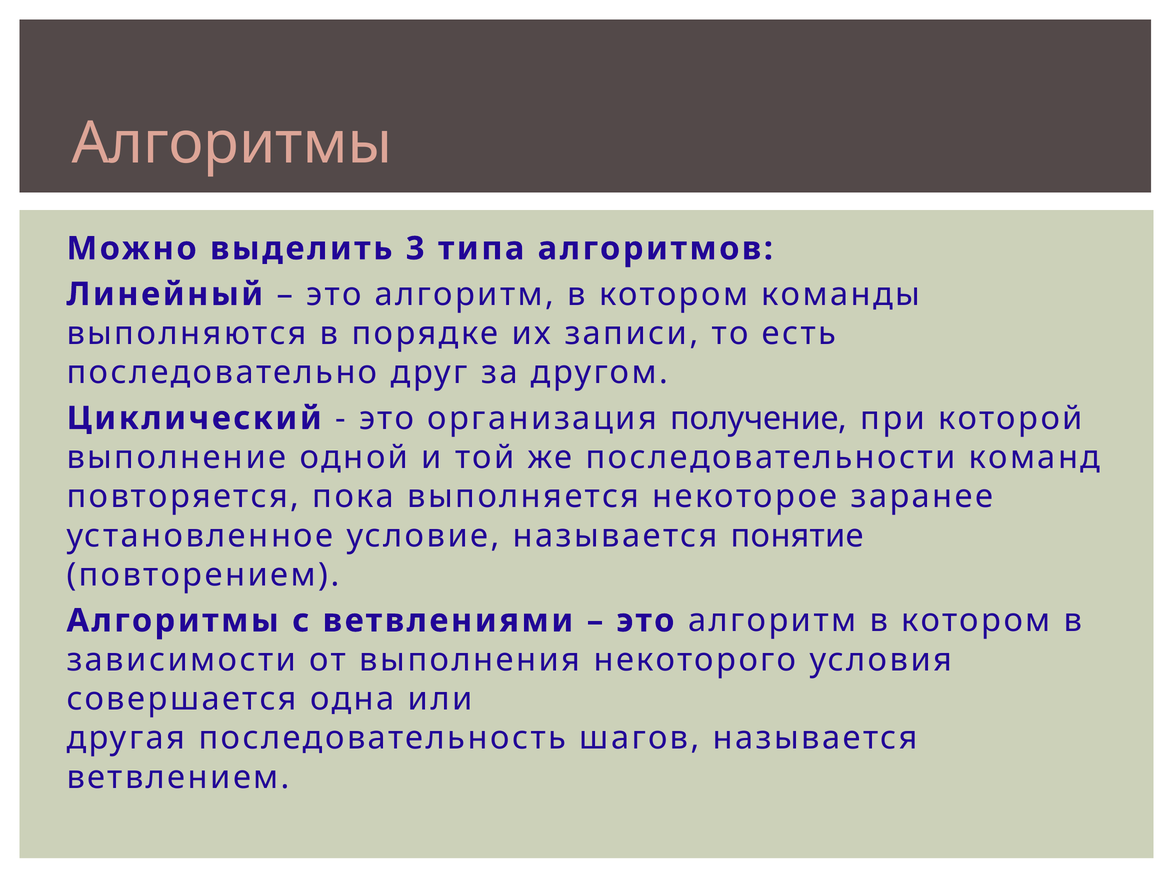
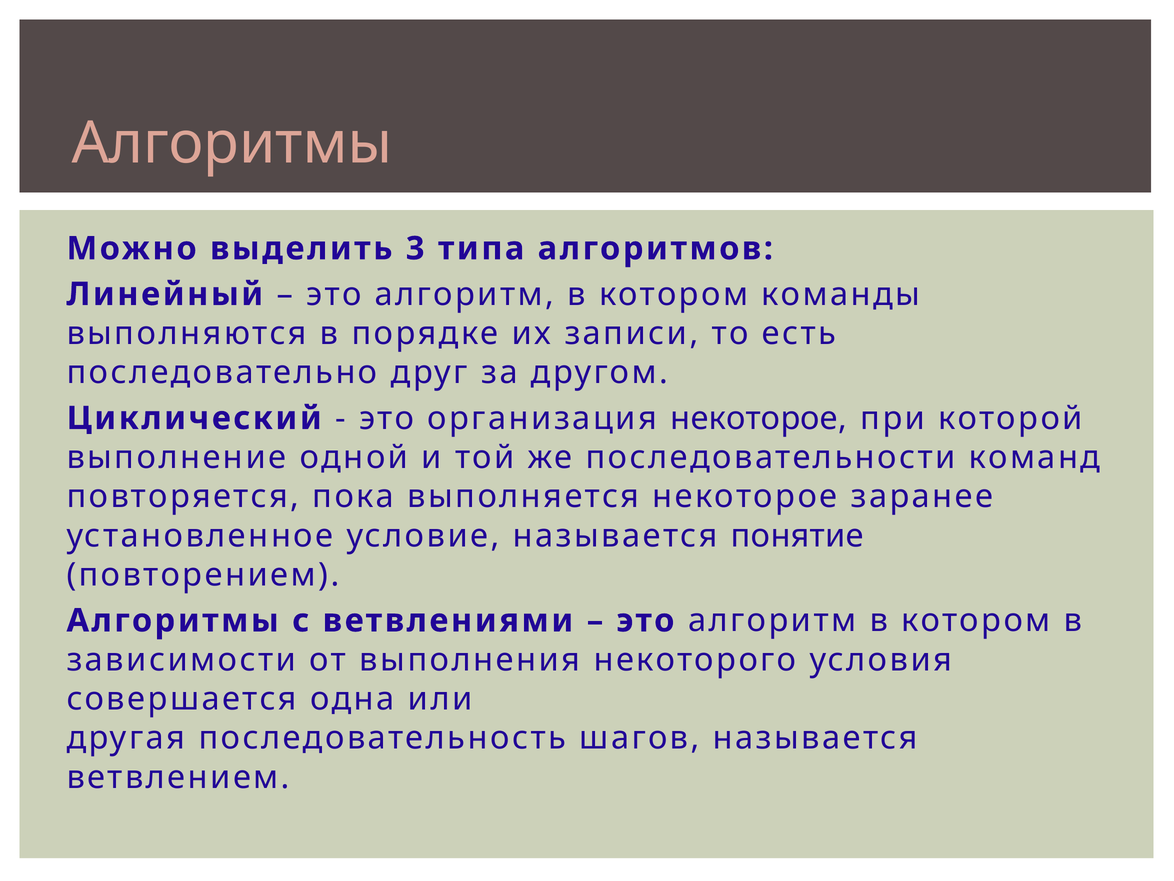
организация получение: получение -> некоторое (759, 418)
